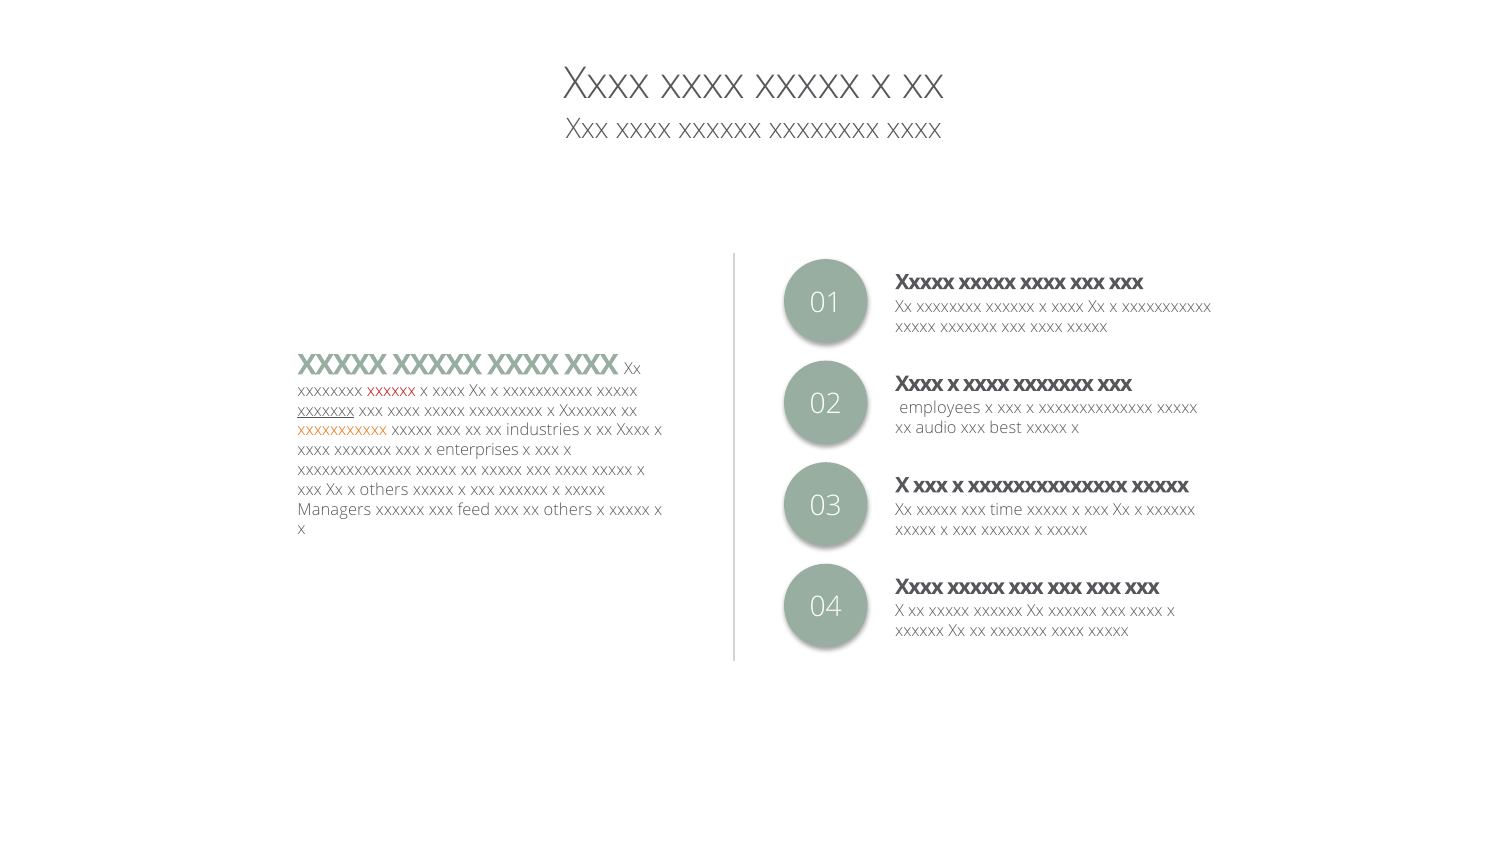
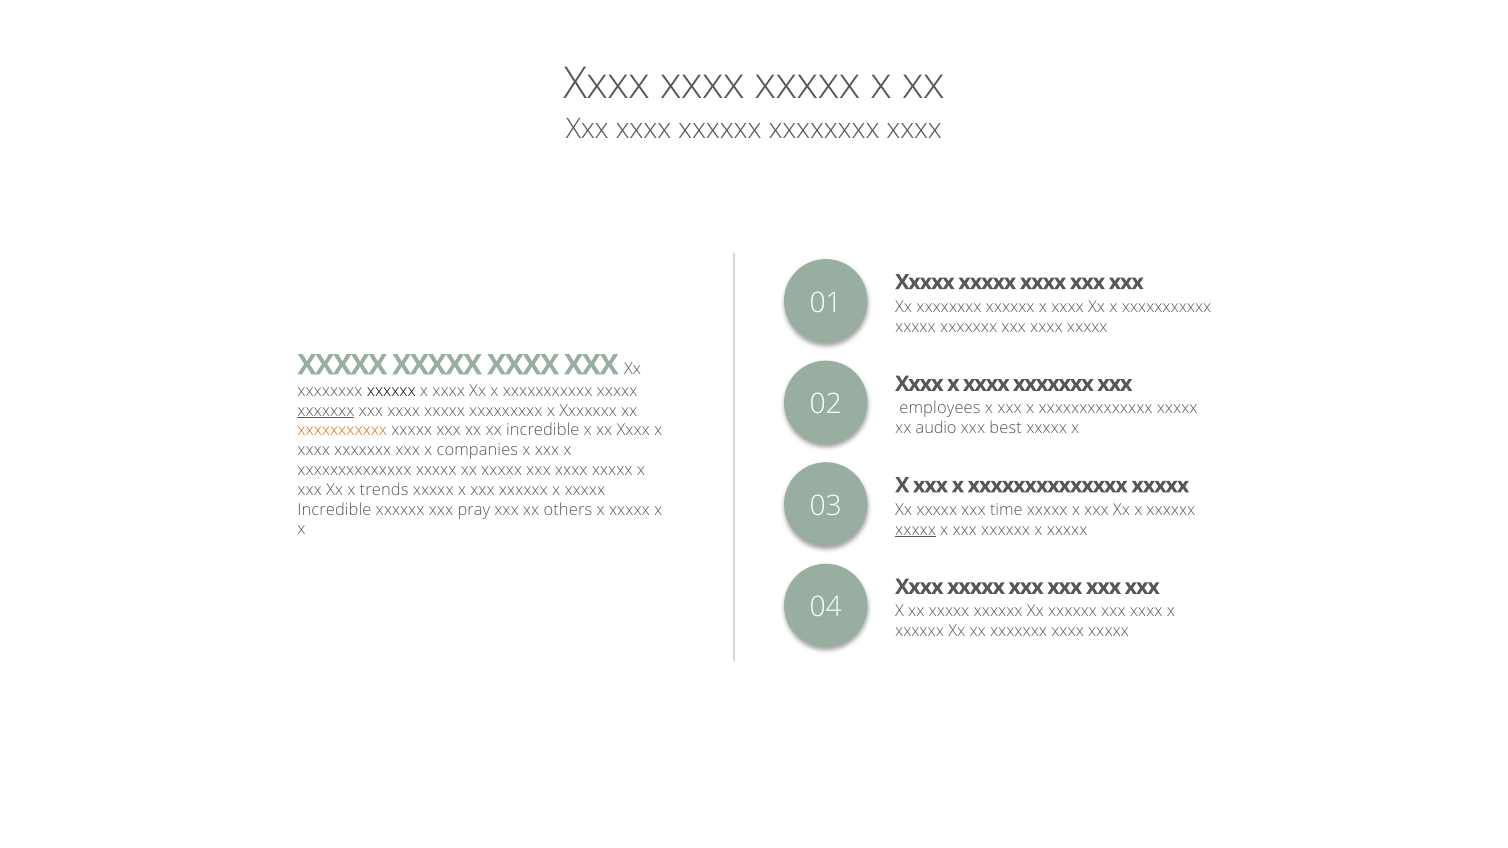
xxxxxx colour: red -> black (391, 391)
xx industries: industries -> incredible (543, 431)
enterprises: enterprises -> companies (477, 450)
x others: others -> trends (384, 490)
Managers: Managers -> Incredible (334, 510)
feed: feed -> pray (474, 510)
xxxxx underline: none -> present (916, 530)
